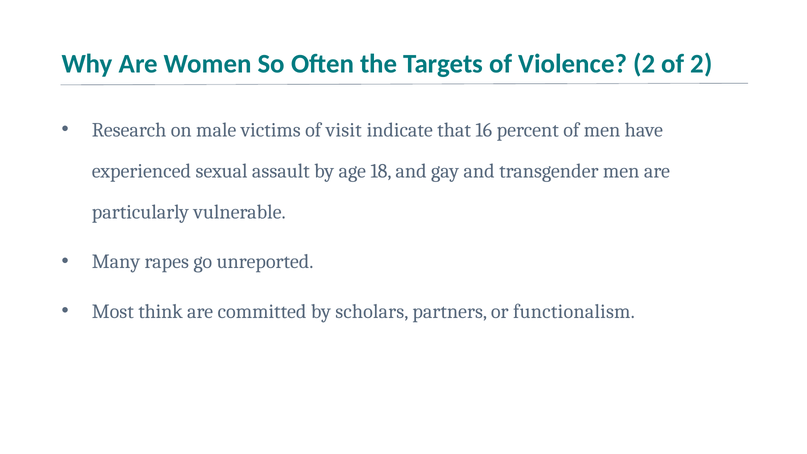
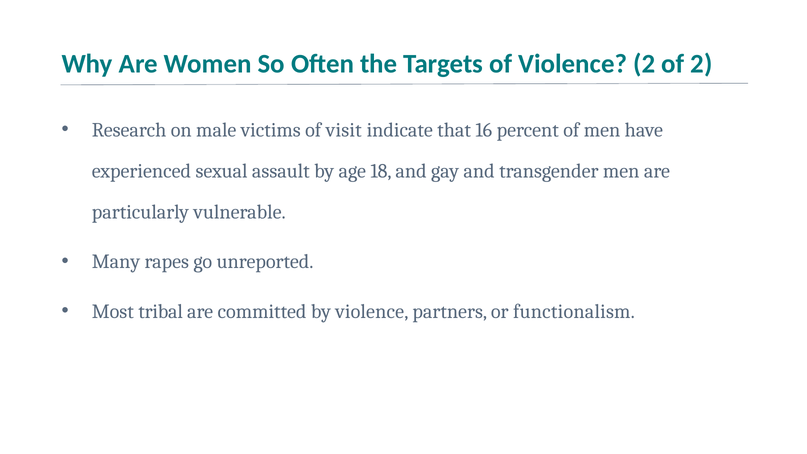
think: think -> tribal (161, 311)
by scholars: scholars -> violence (372, 311)
